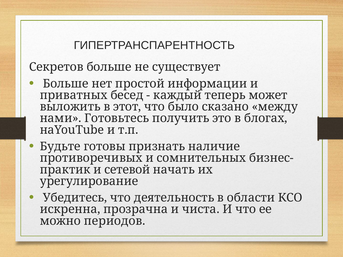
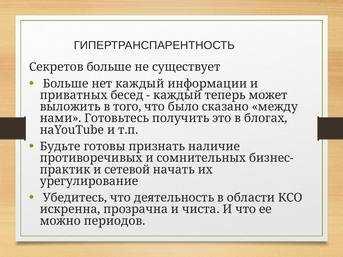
нет простой: простой -> каждый (140, 84)
этот: этот -> того (127, 107)
